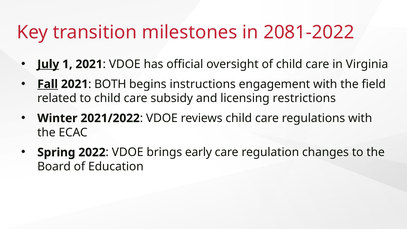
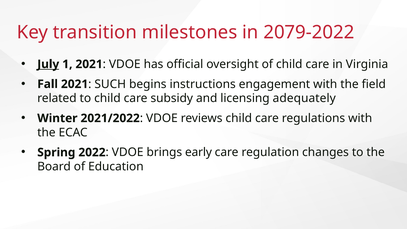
2081-2022: 2081-2022 -> 2079-2022 (309, 32)
Fall underline: present -> none (48, 84)
BOTH: BOTH -> SUCH (110, 84)
restrictions: restrictions -> adequately (304, 98)
